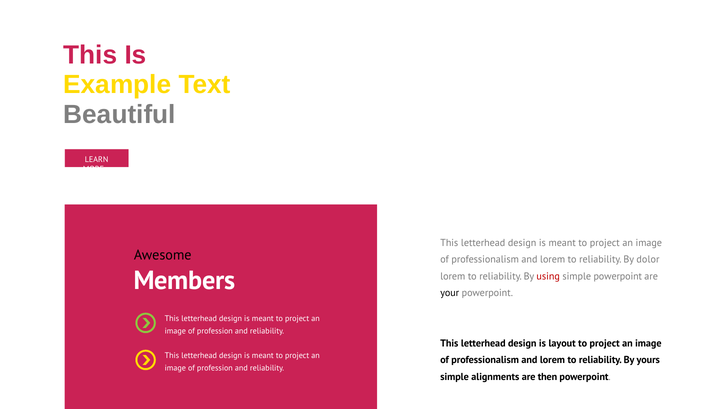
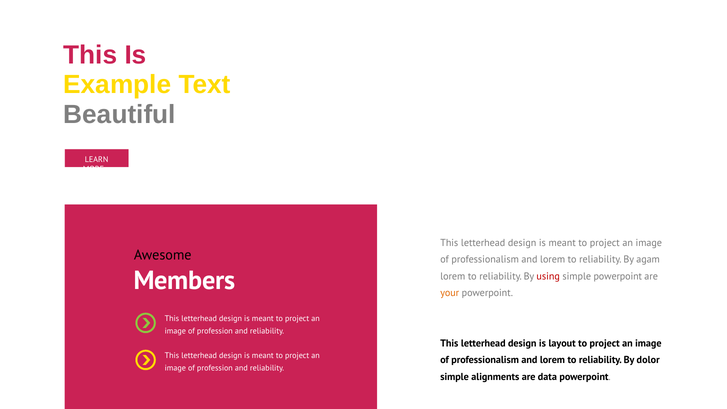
dolor: dolor -> agam (648, 259)
your colour: black -> orange (450, 293)
yours: yours -> dolor (648, 360)
then: then -> data (547, 377)
